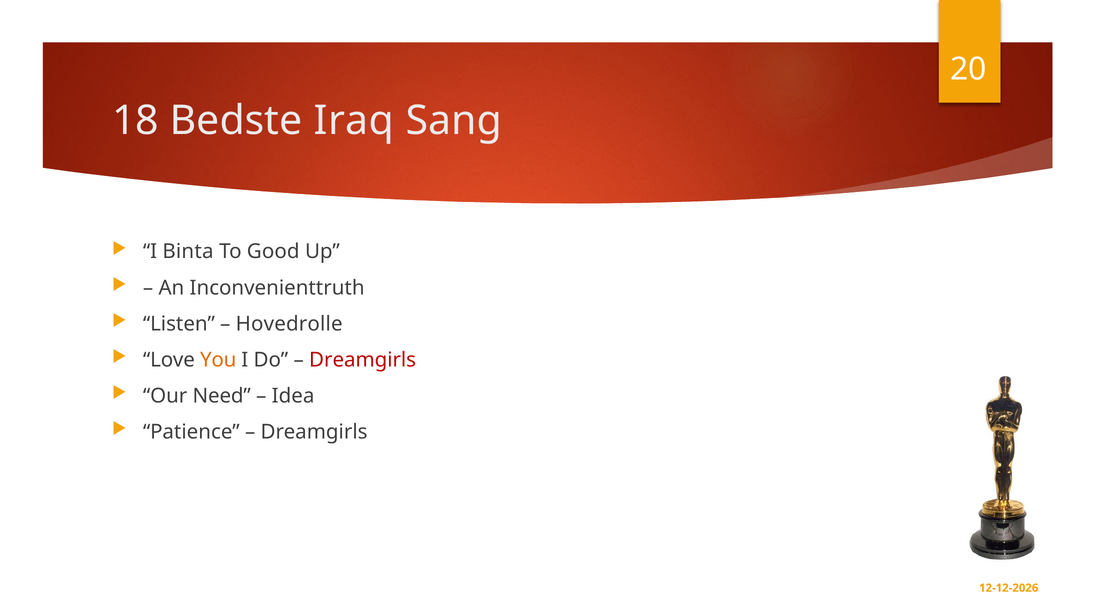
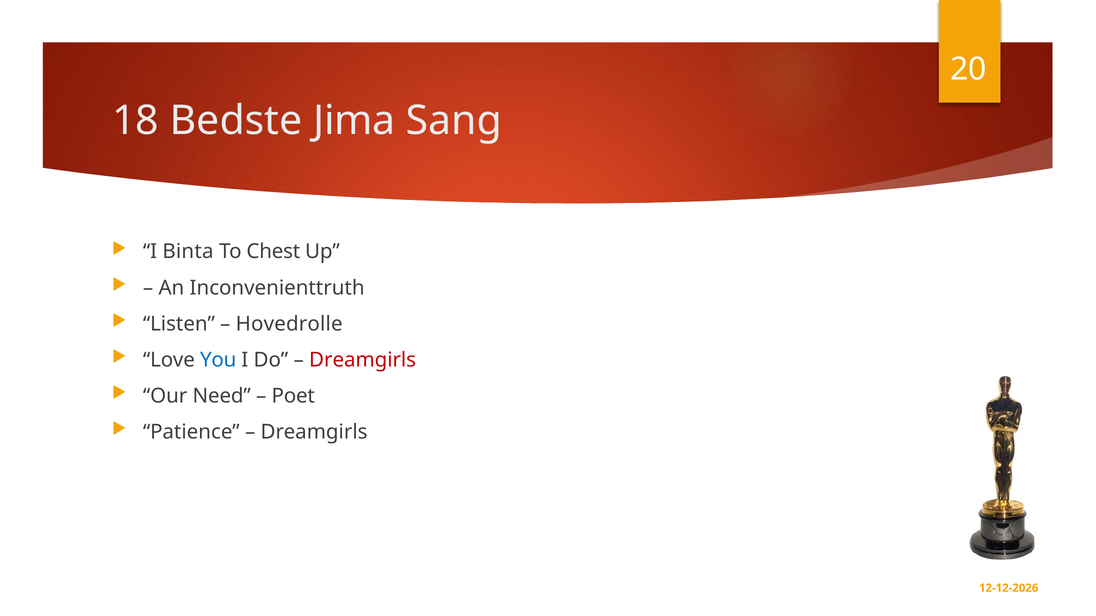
Iraq: Iraq -> Jima (354, 121)
Good: Good -> Chest (273, 252)
You colour: orange -> blue (218, 360)
Idea: Idea -> Poet (293, 396)
